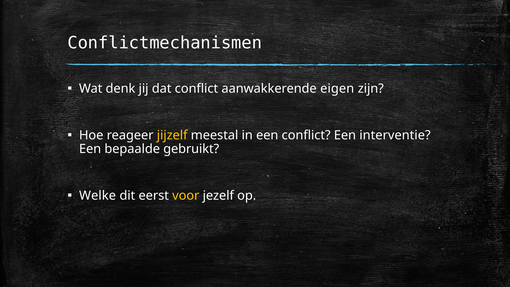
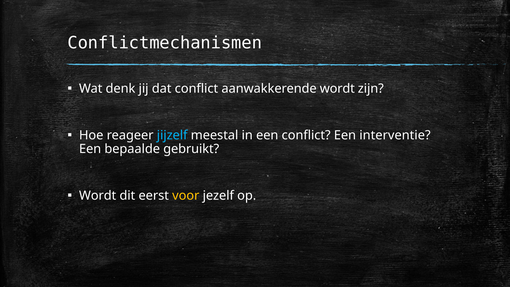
aanwakkerende eigen: eigen -> wordt (337, 88)
jijzelf colour: yellow -> light blue (172, 135)
Welke: Welke -> Wordt (98, 196)
